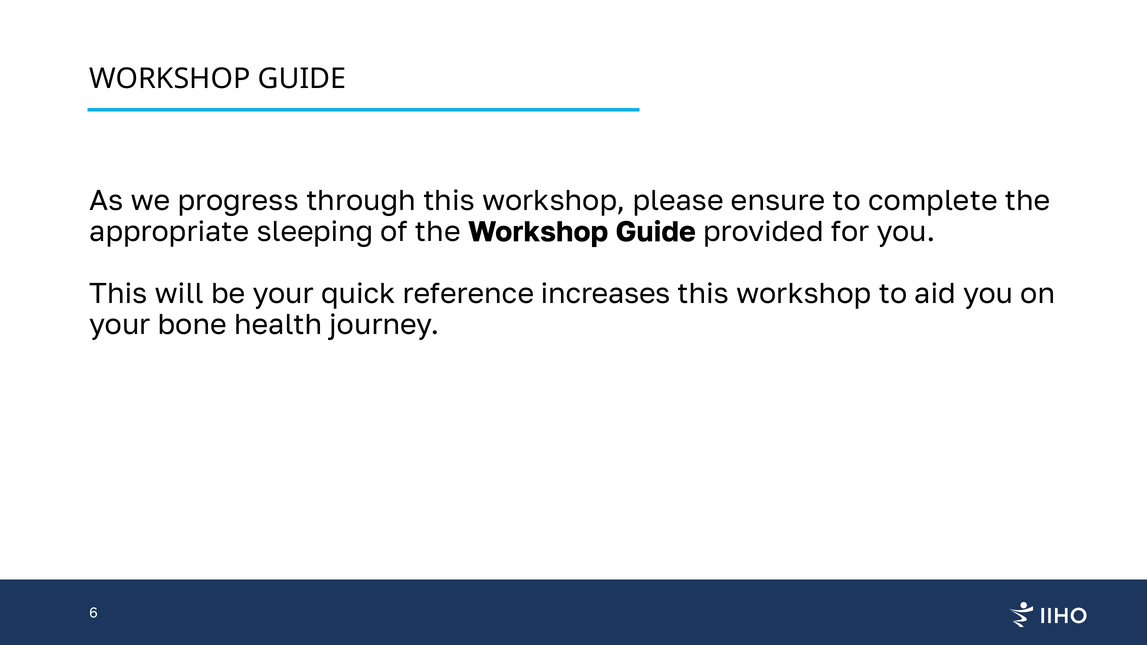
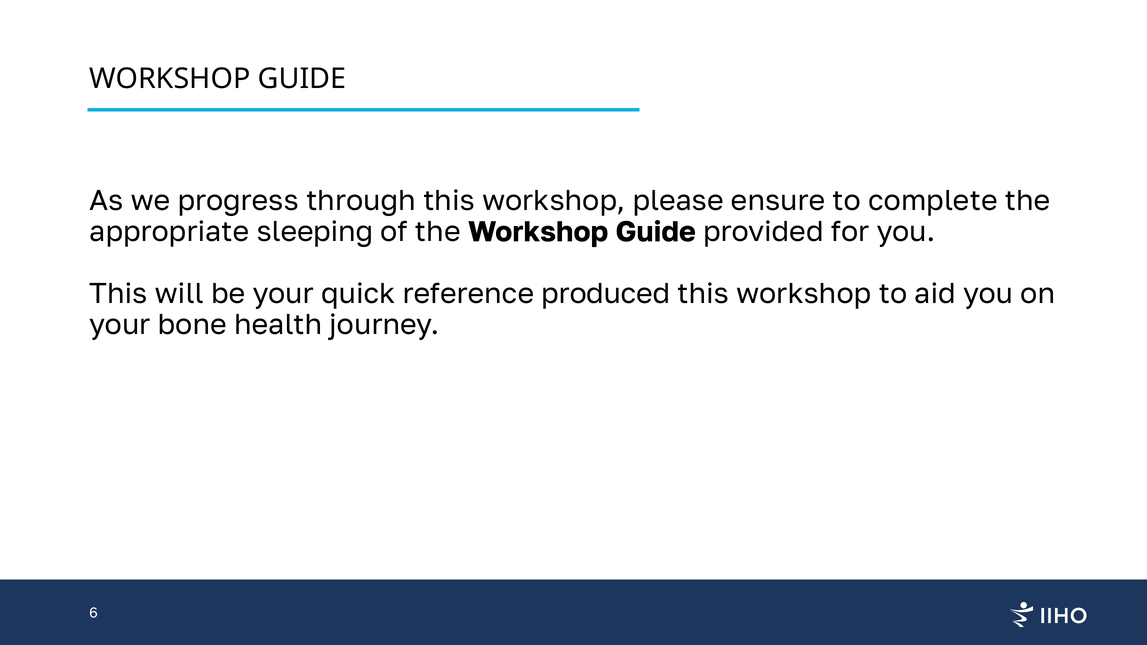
increases: increases -> produced (606, 294)
